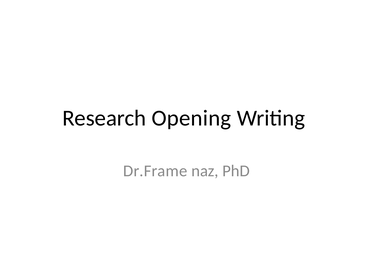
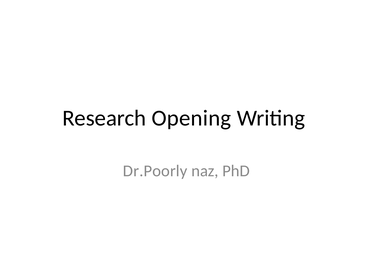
Dr.Frame: Dr.Frame -> Dr.Poorly (155, 171)
